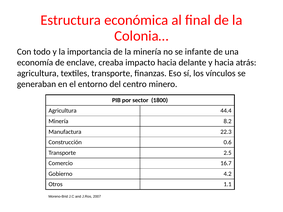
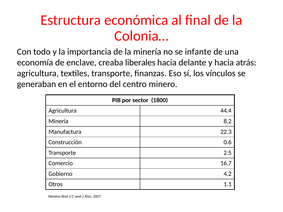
impacto: impacto -> liberales (140, 63)
